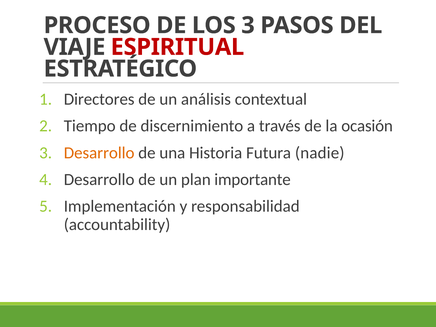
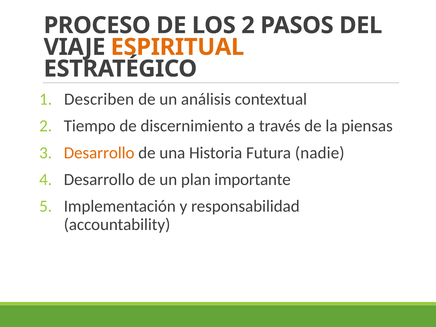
LOS 3: 3 -> 2 (248, 25)
ESPIRITUAL colour: red -> orange (177, 47)
Directores: Directores -> Describen (99, 99)
ocasión: ocasión -> piensas (367, 126)
